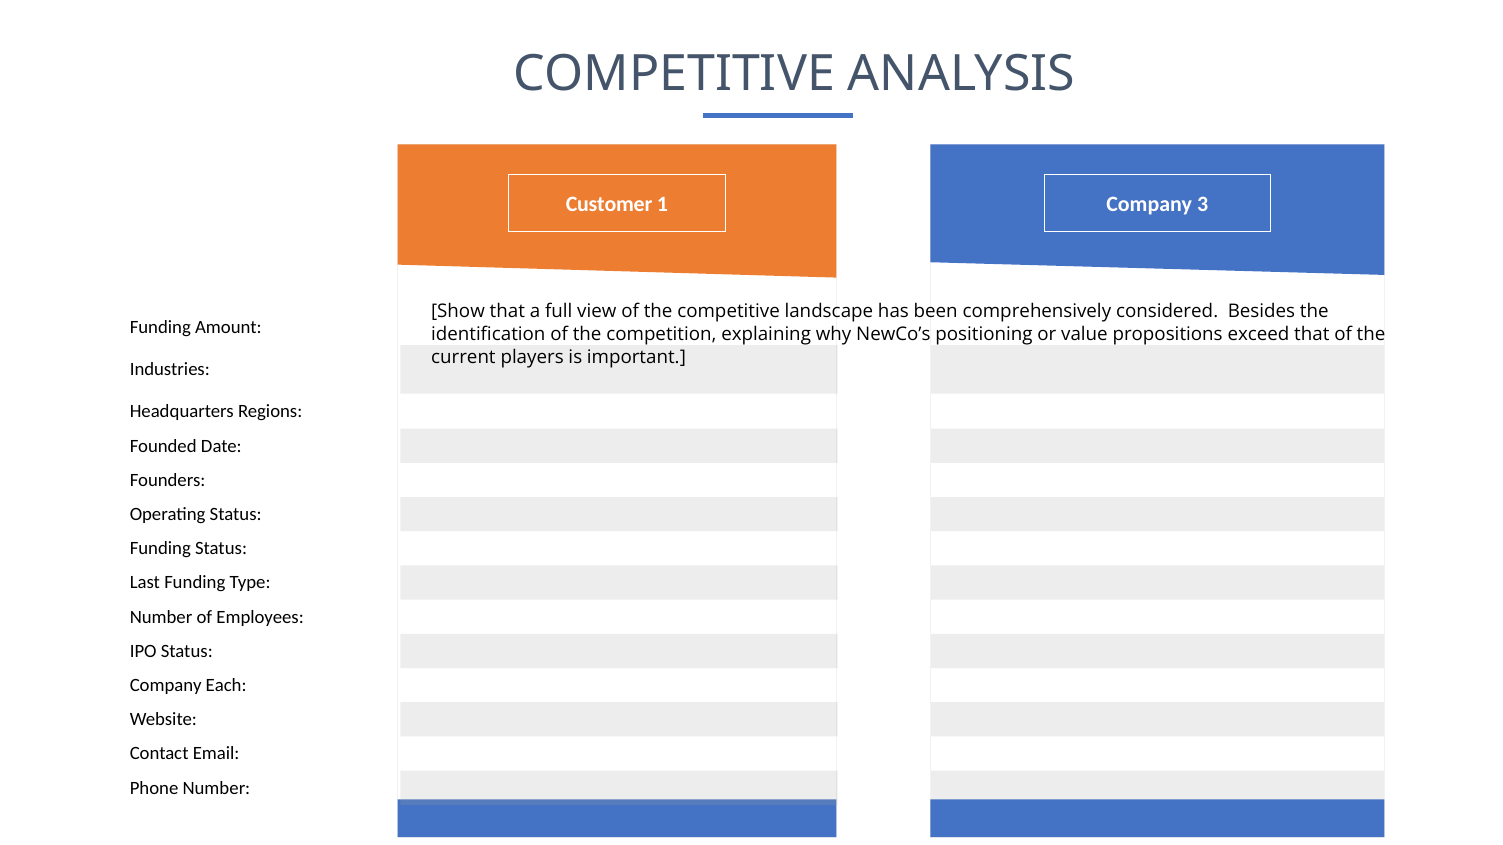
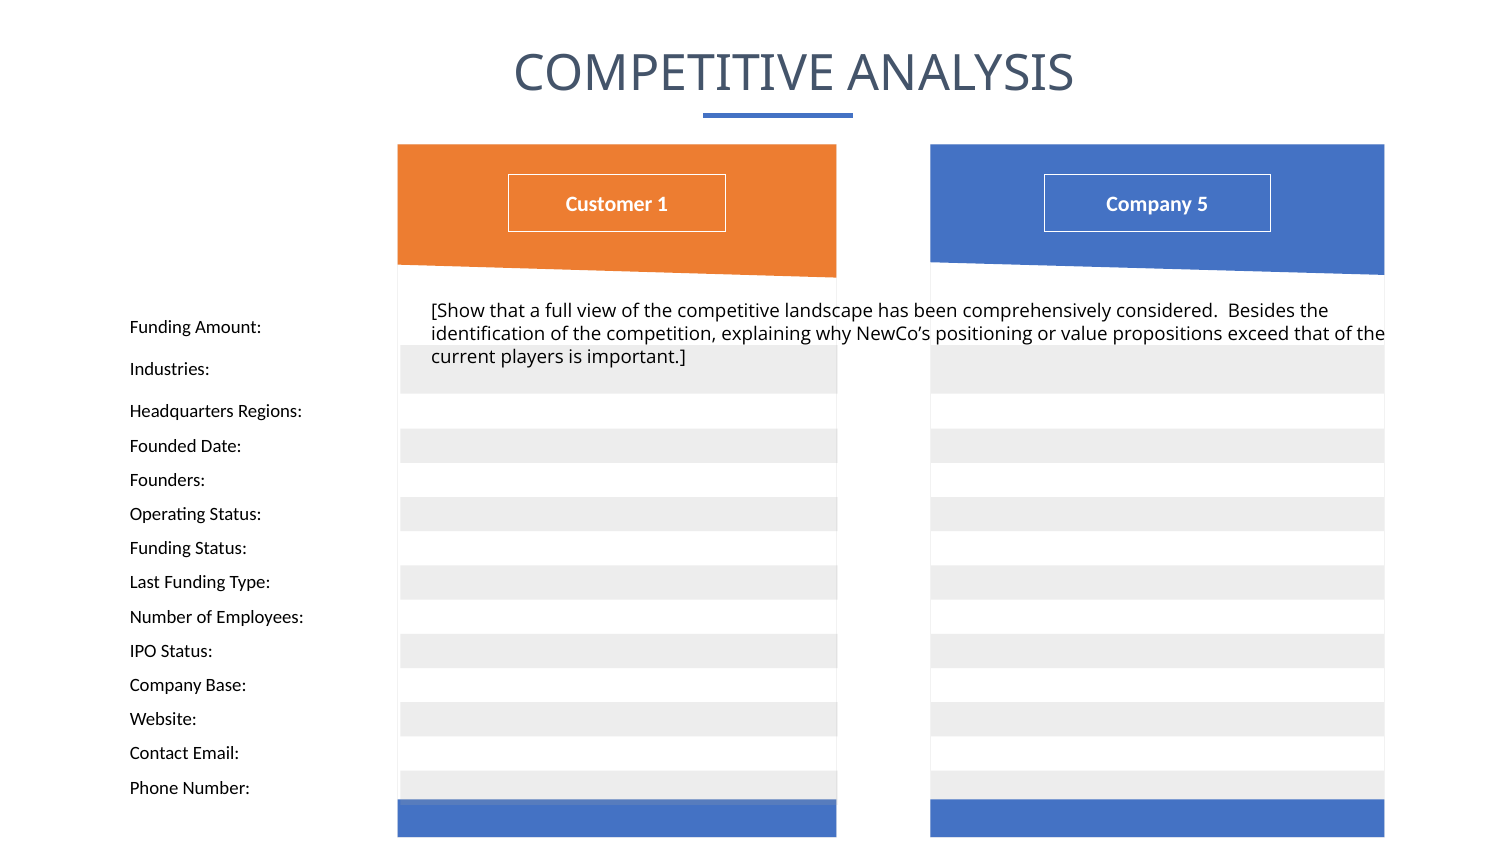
3: 3 -> 5 (1203, 205)
Each: Each -> Base (226, 686)
